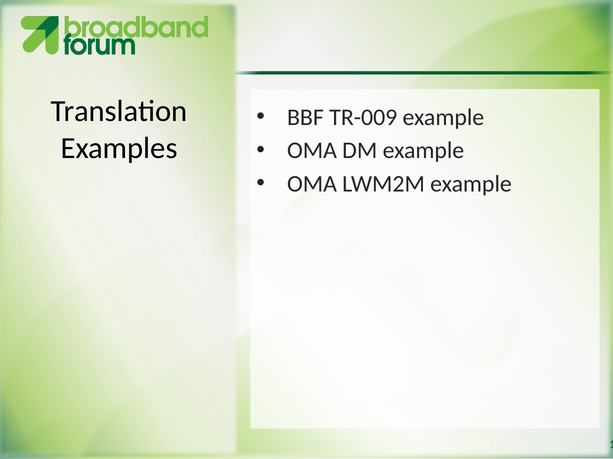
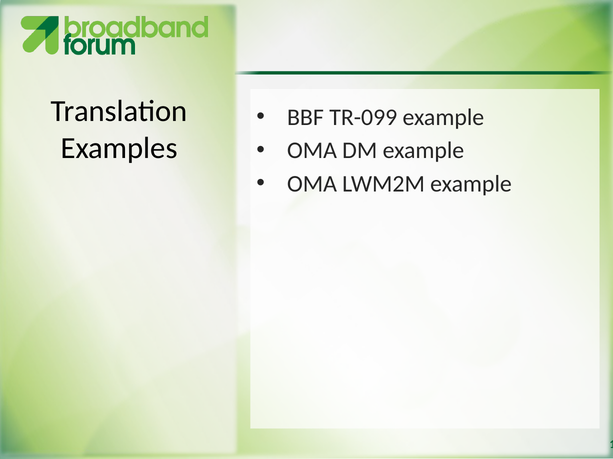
TR-009: TR-009 -> TR-099 (363, 117)
